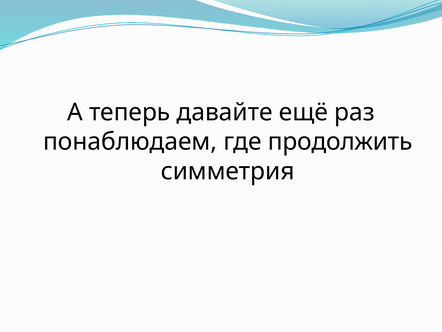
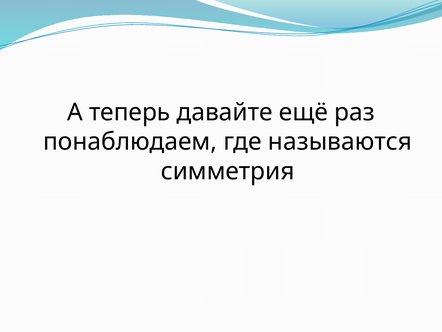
продолжить: продолжить -> называются (340, 142)
